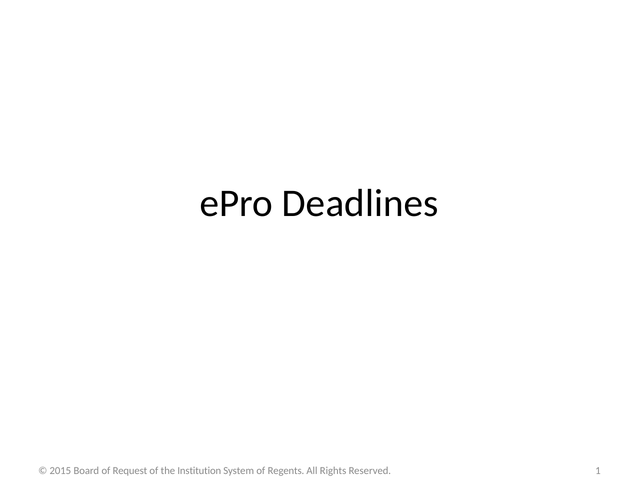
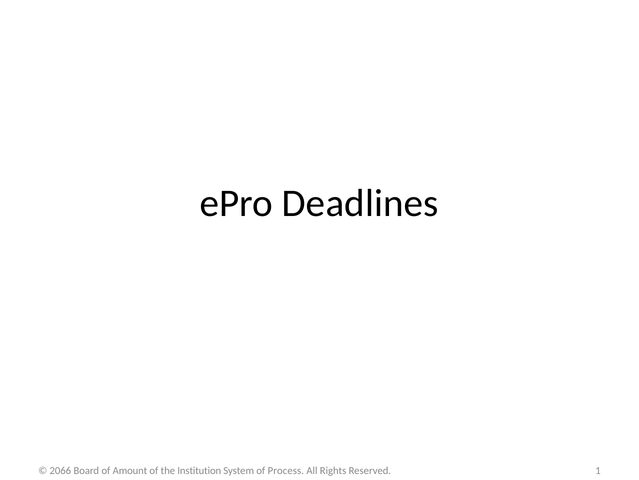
2015: 2015 -> 2066 (60, 470)
Request: Request -> Amount (130, 470)
Regents: Regents -> Process (286, 470)
